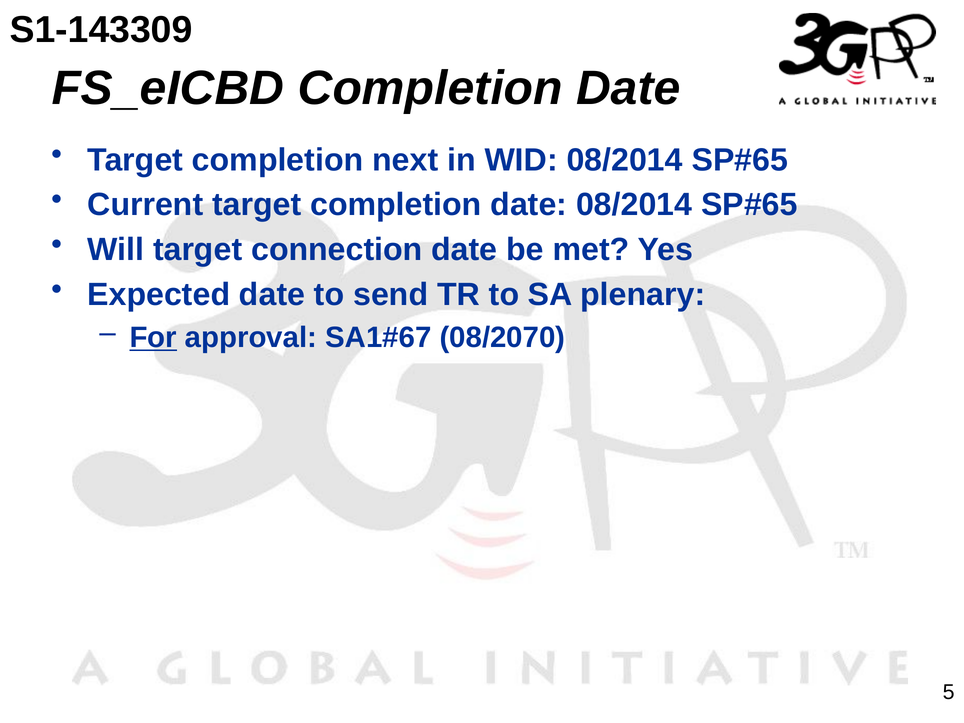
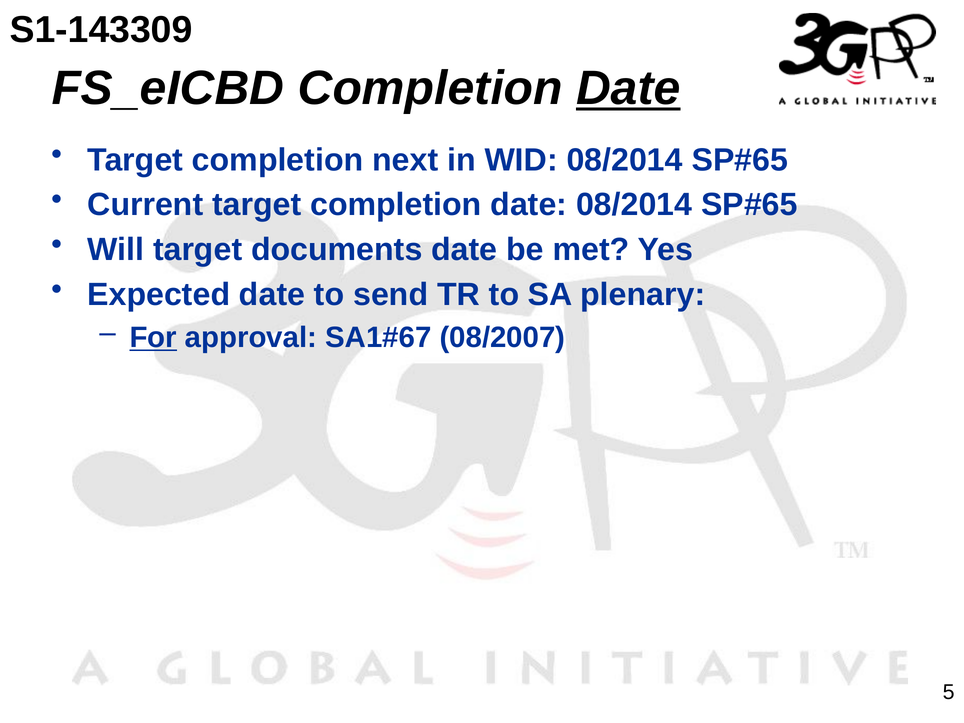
Date underline: none -> present (628, 88)
connection: connection -> documents (337, 250)
08/2070: 08/2070 -> 08/2007 (502, 337)
